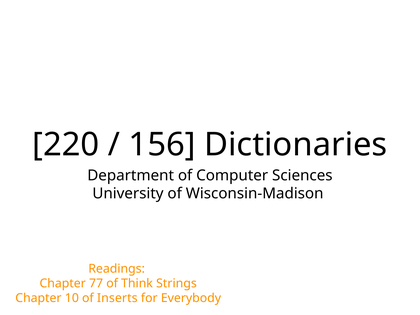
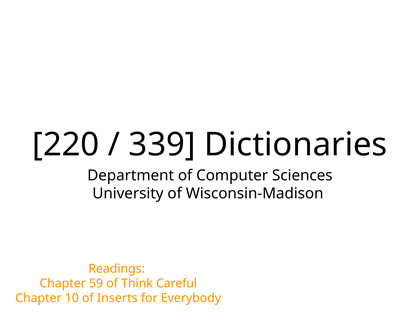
156: 156 -> 339 (162, 145)
77: 77 -> 59 (96, 283)
Strings: Strings -> Careful (177, 283)
